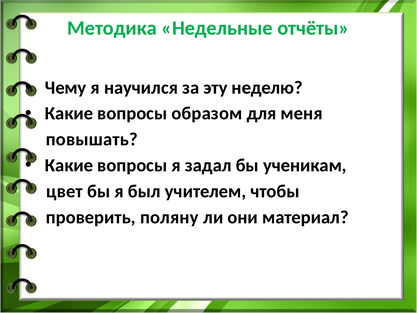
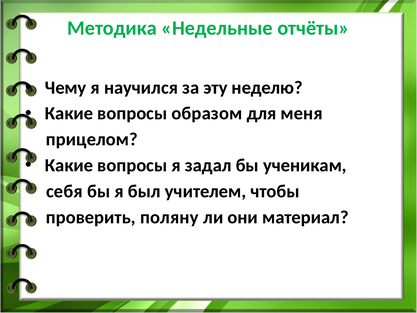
повышать: повышать -> прицелом (92, 139)
цвет: цвет -> себя (64, 191)
